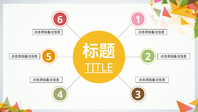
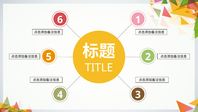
TITLE underline: present -> none (99, 67)
